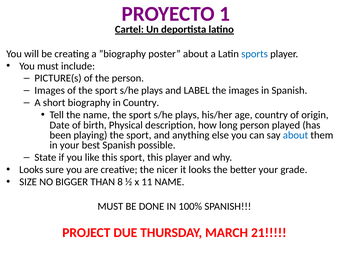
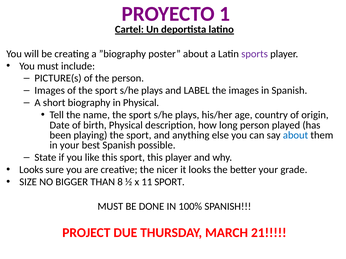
sports colour: blue -> purple (255, 54)
in Country: Country -> Physical (141, 103)
11 NAME: NAME -> SPORT (170, 182)
